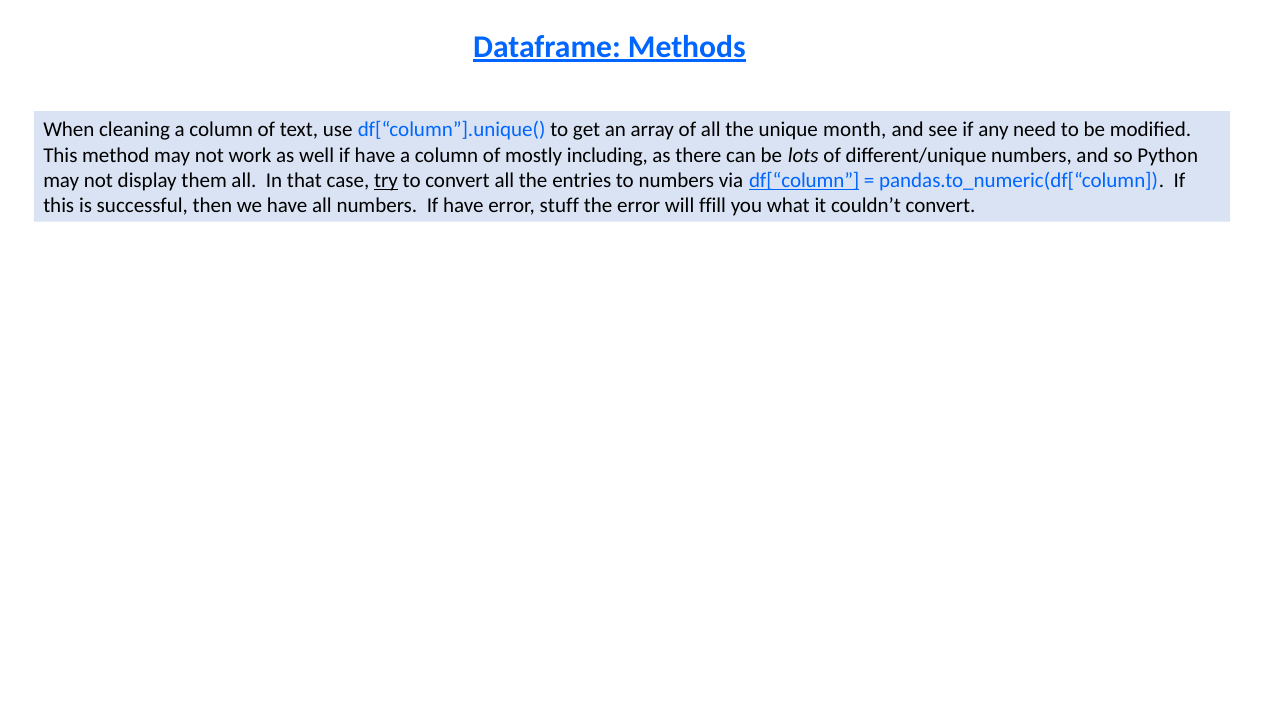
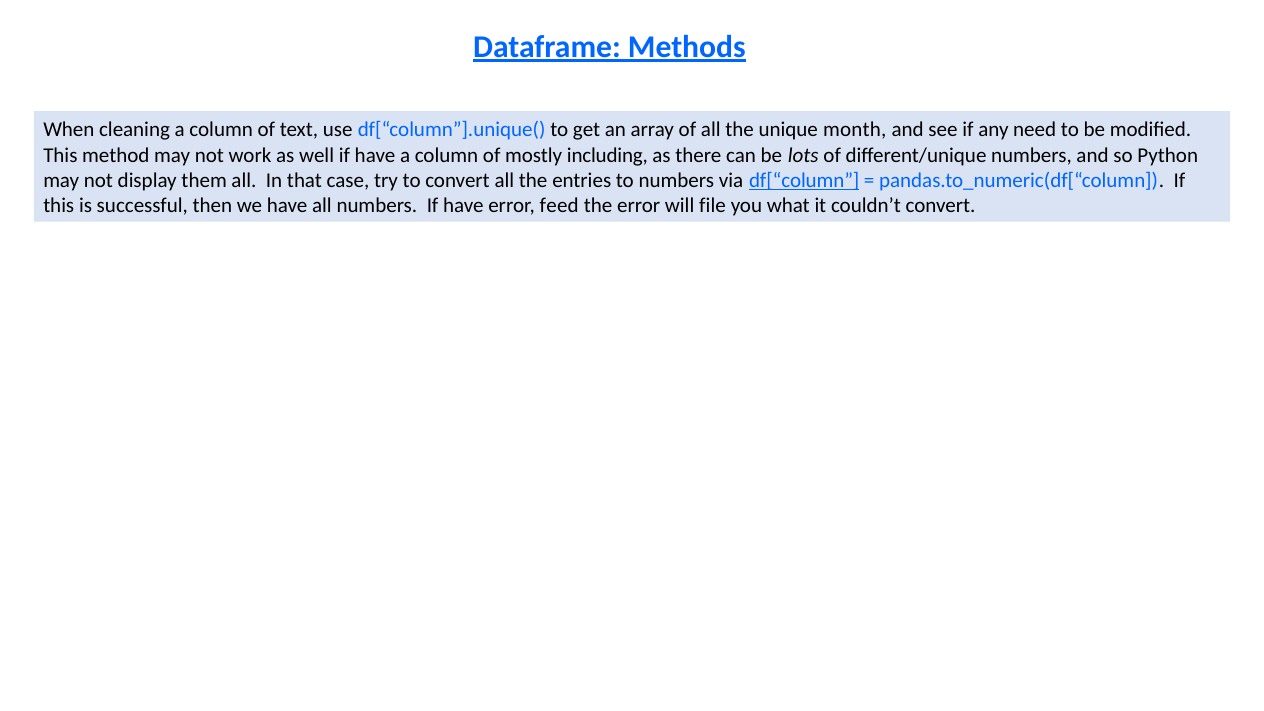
try underline: present -> none (386, 181)
stuff: stuff -> feed (559, 206)
ffill: ffill -> file (712, 206)
